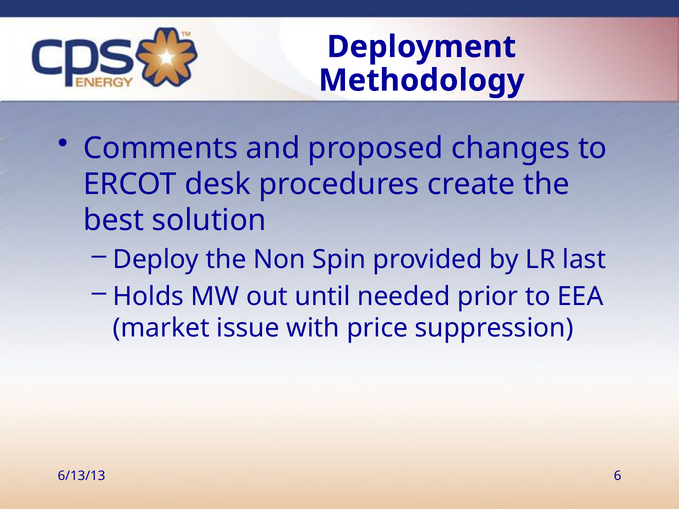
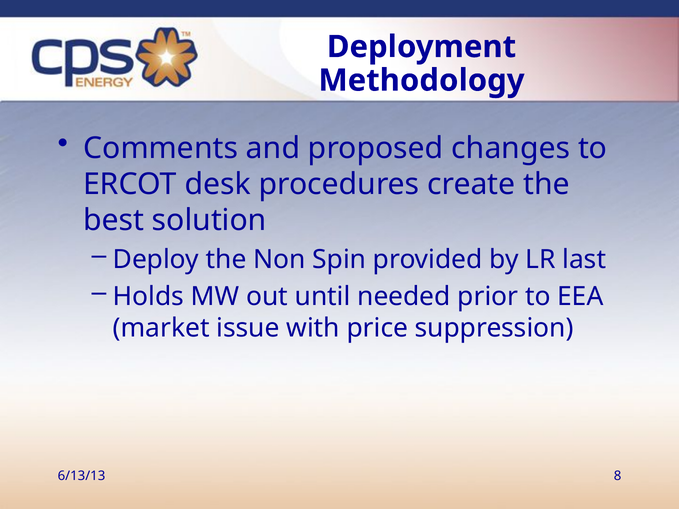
6: 6 -> 8 (618, 476)
